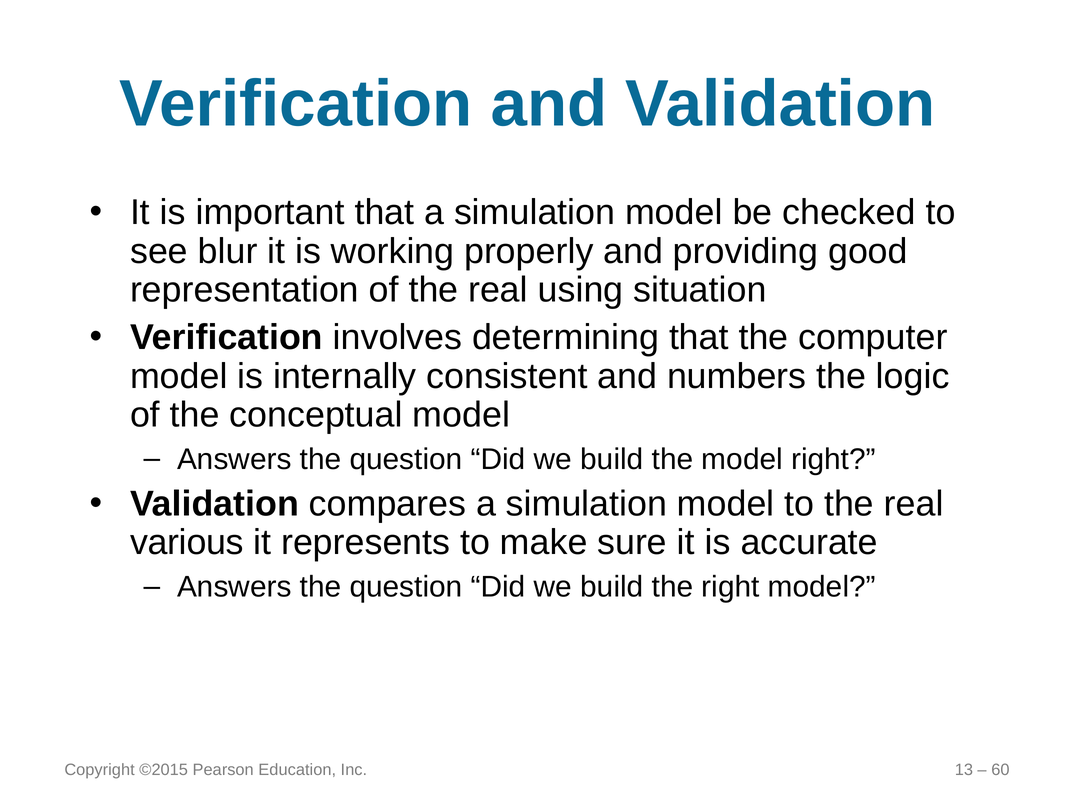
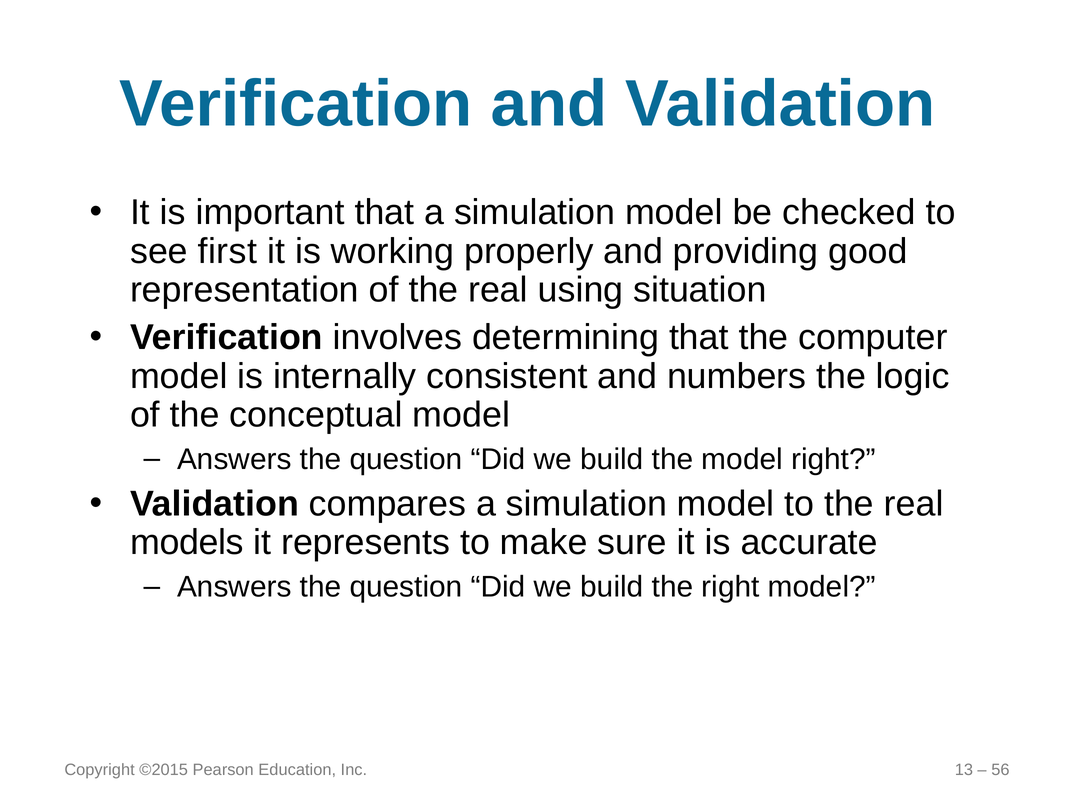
blur: blur -> first (227, 251)
various: various -> models (187, 542)
60: 60 -> 56 (1000, 769)
